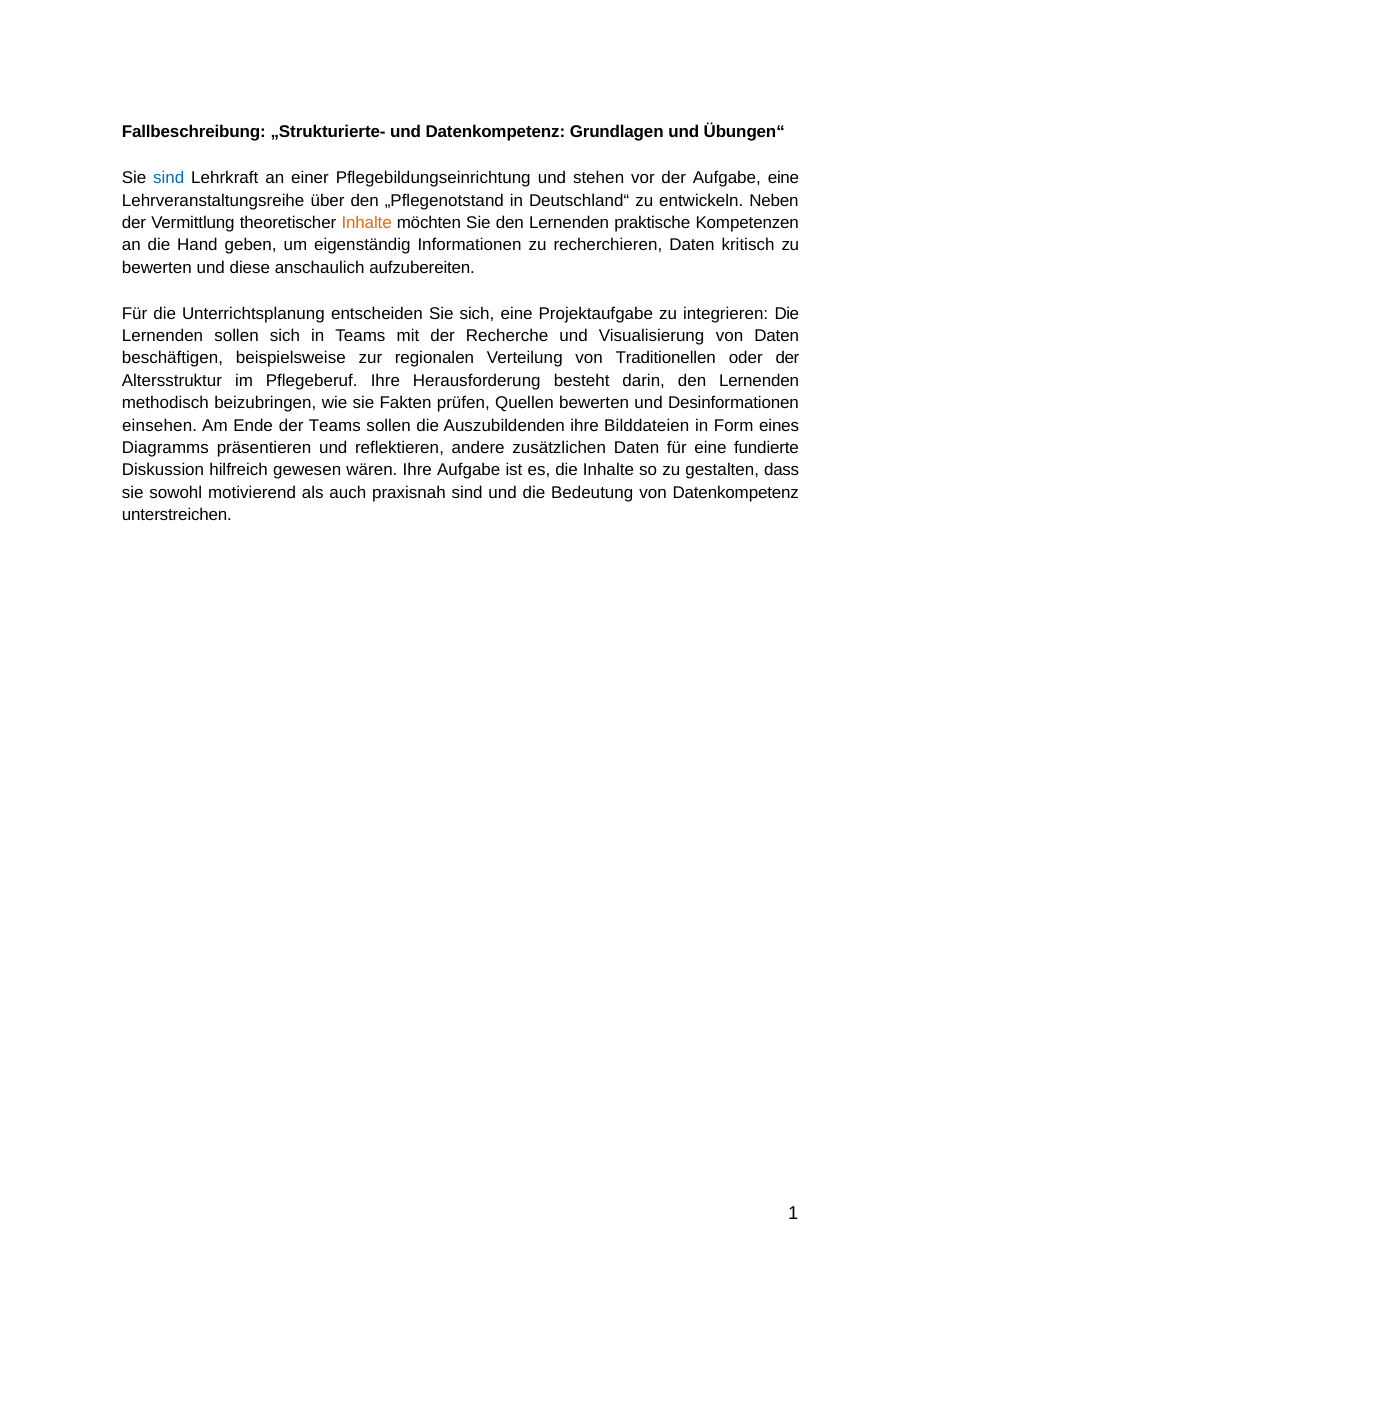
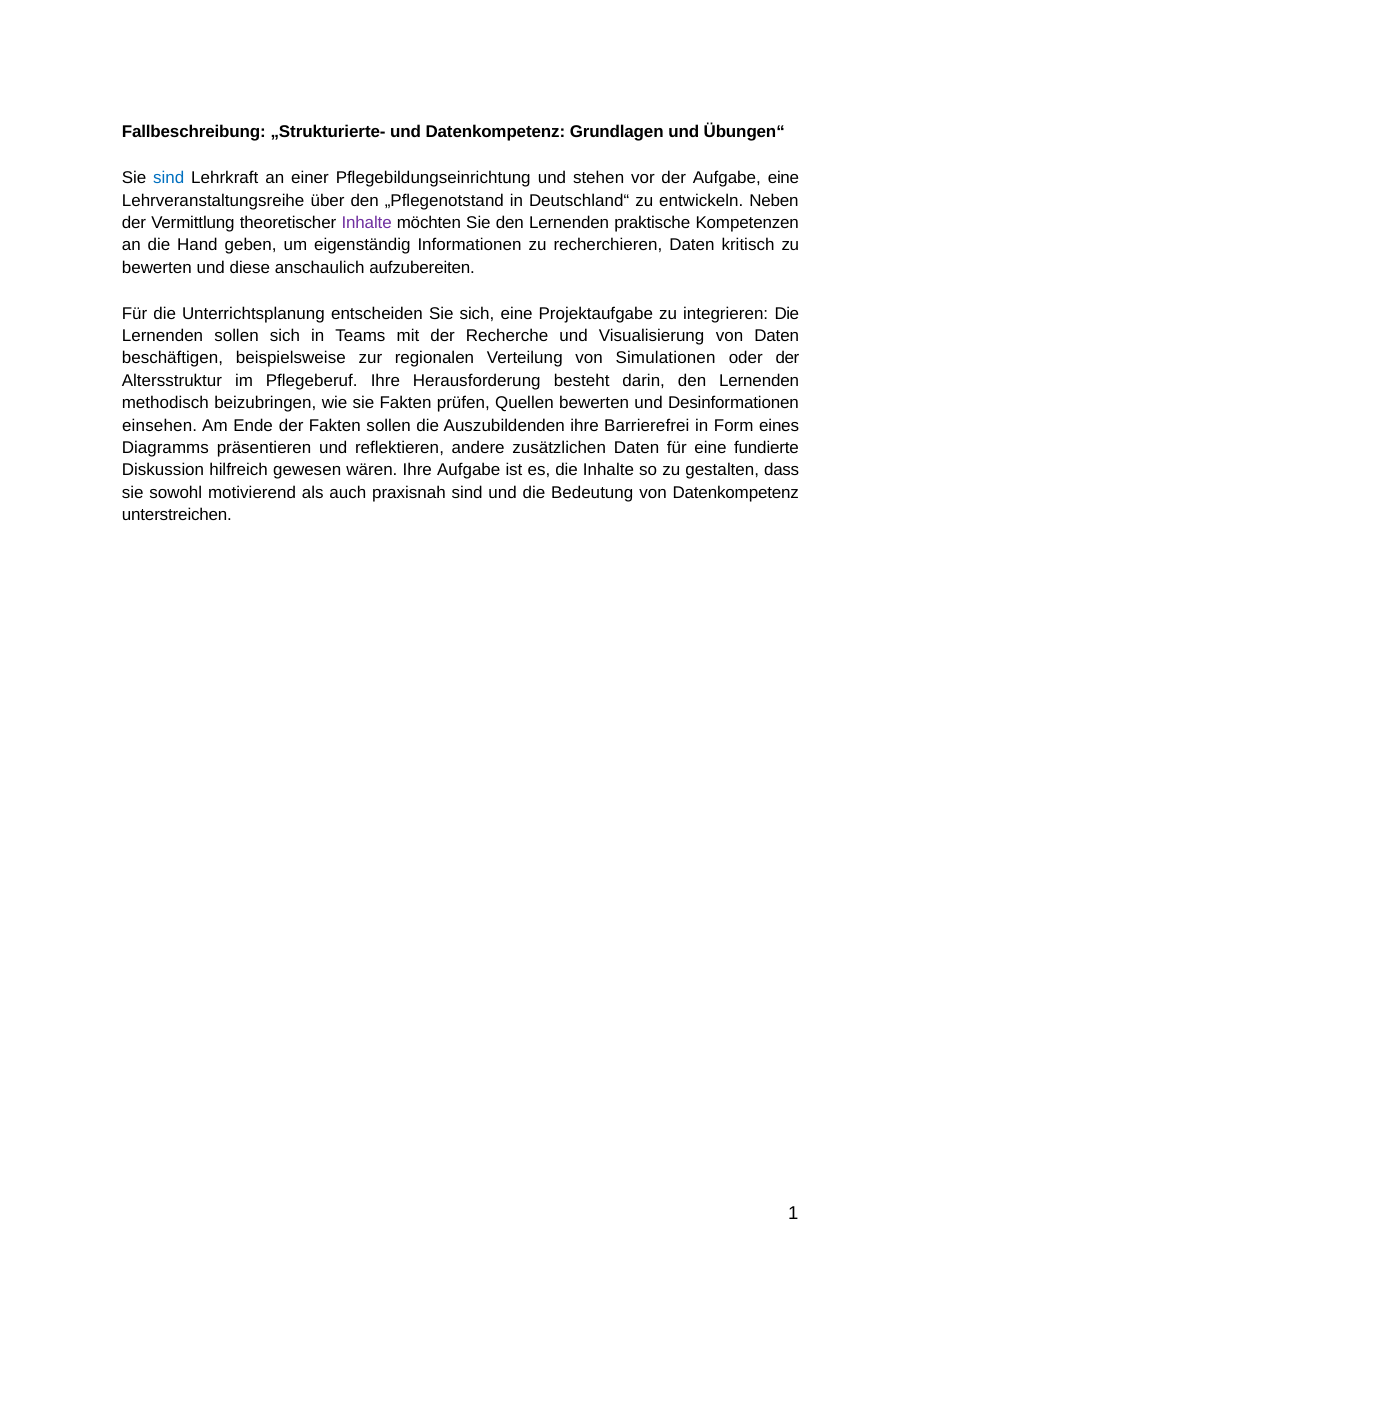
Inhalte colour: orange -> purple (367, 223)
Traditionellen: Traditionellen -> Simulationen (666, 358)
der Teams: Teams -> Fakten (335, 426)
Bilddateien: Bilddateien -> Barrierefrei (647, 426)
